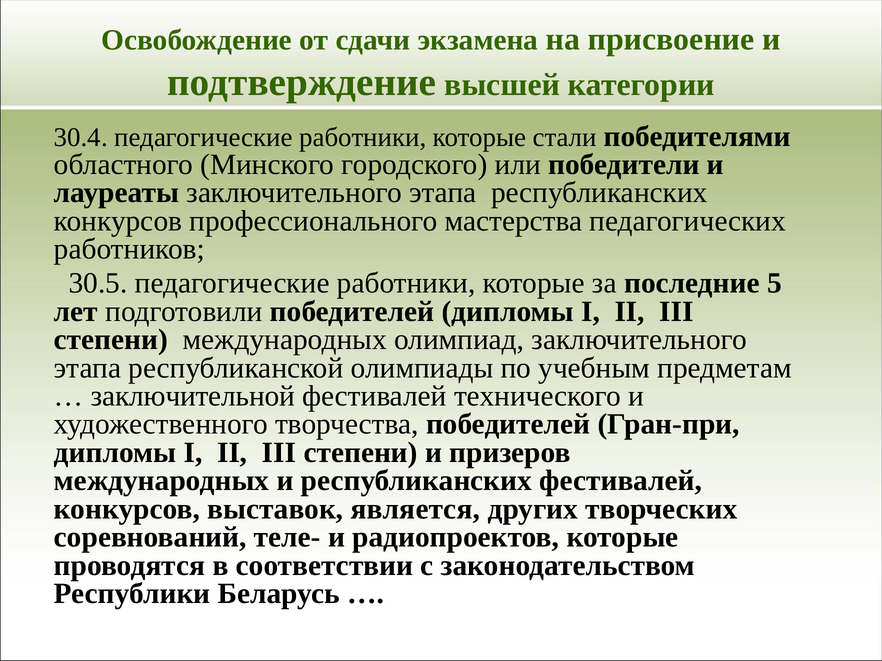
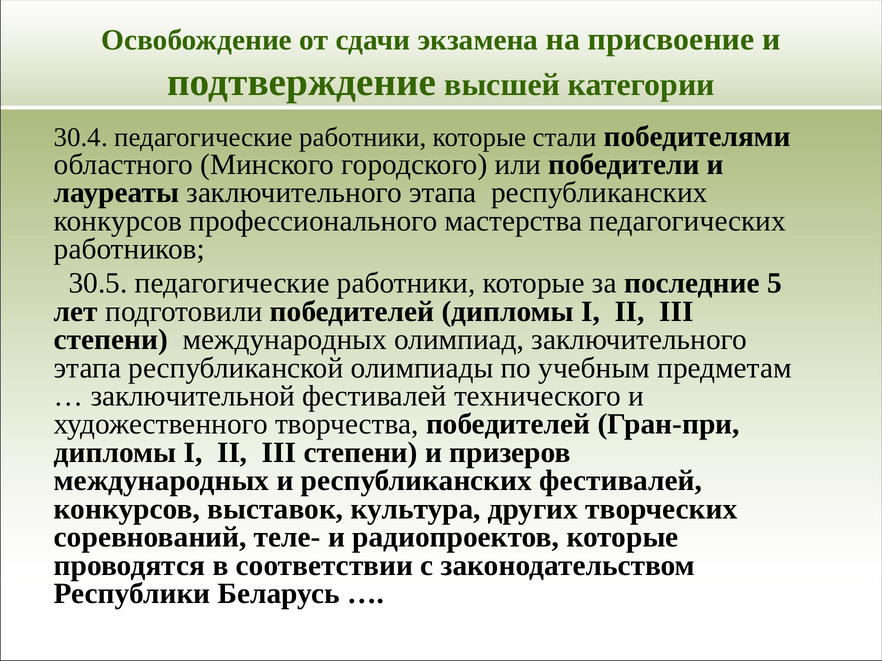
является: является -> культура (416, 509)
